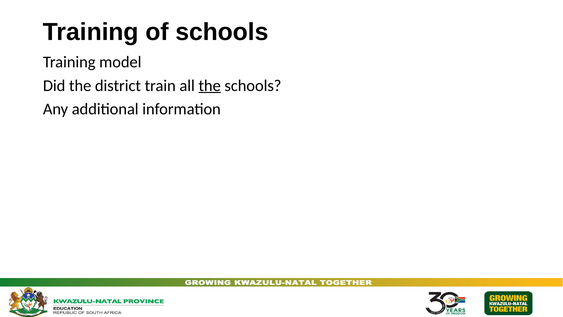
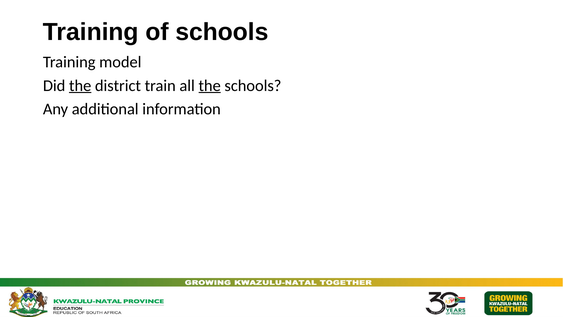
the underline: none -> present (80, 85)
